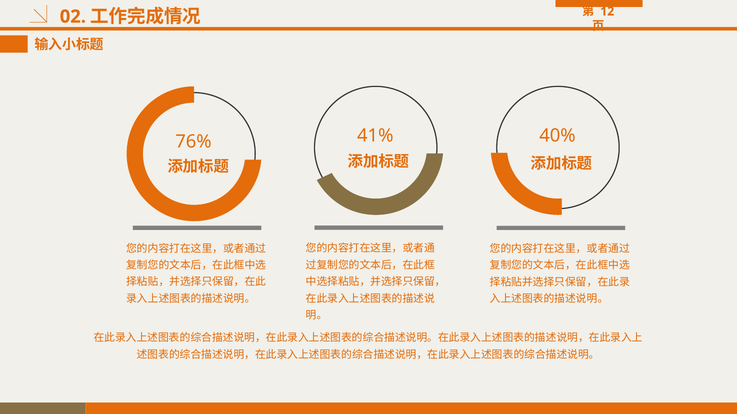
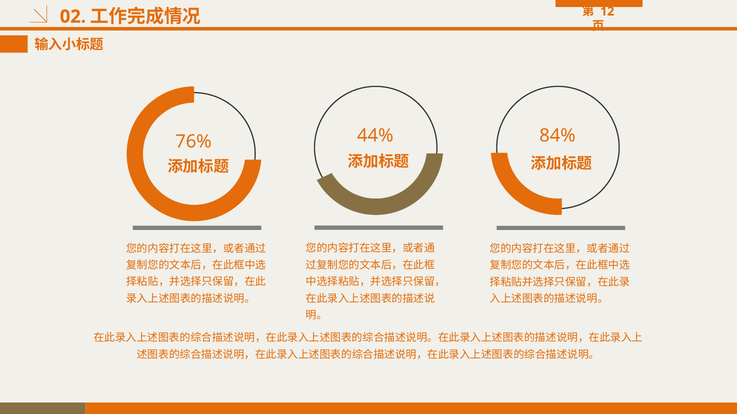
41%: 41% -> 44% (375, 136)
40%: 40% -> 84% (558, 136)
